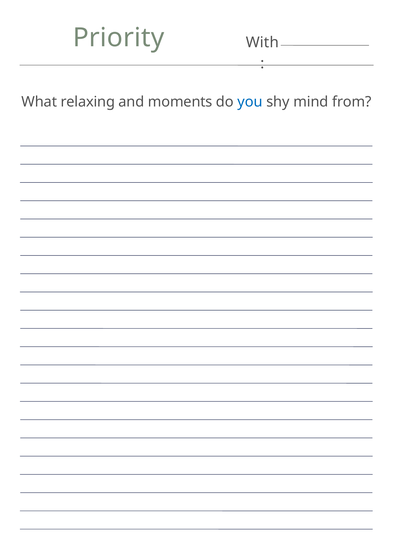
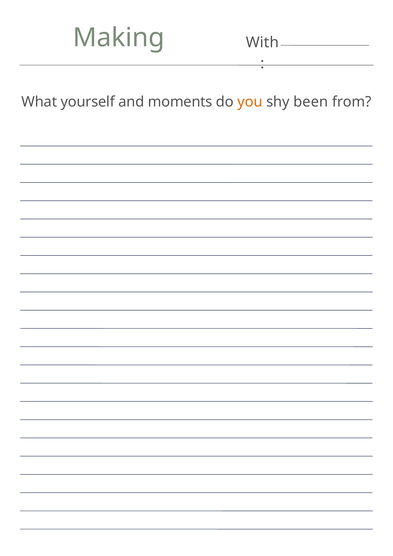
Priority: Priority -> Making (119, 38)
relaxing: relaxing -> yourself (88, 102)
you colour: blue -> orange (250, 102)
mind: mind -> been (311, 102)
